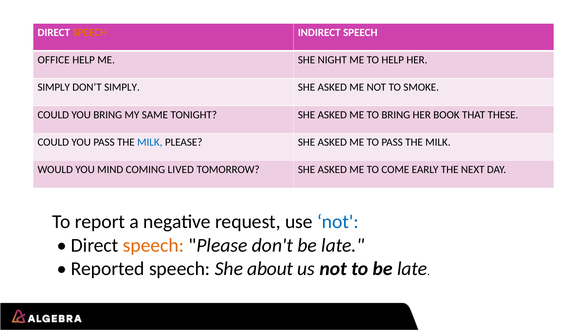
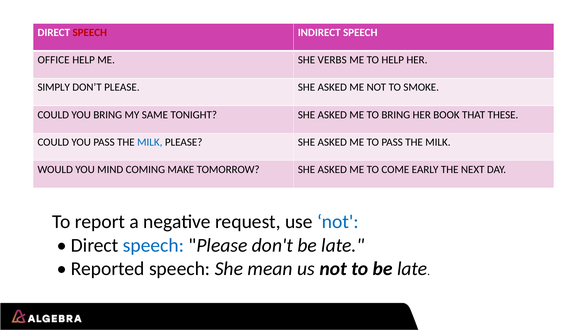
SPEECH colour: orange -> red (90, 33)
NIGHT: NIGHT -> VERBS (332, 60)
DON’T SIMPLY: SIMPLY -> PLEASE (122, 87)
LIVED: LIVED -> MAKE (181, 170)
speech colour: orange -> blue (153, 245)
about: about -> mean (270, 269)
